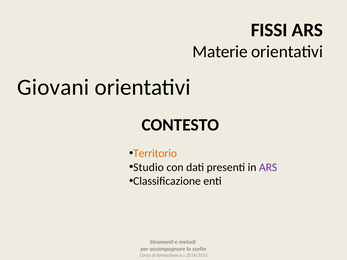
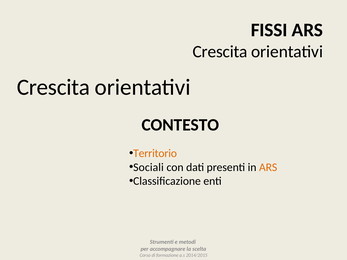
Materie: Materie -> Crescita (220, 52)
Giovani: Giovani -> Crescita (53, 87)
Studio: Studio -> Sociali (148, 167)
ARS colour: purple -> orange (268, 167)
